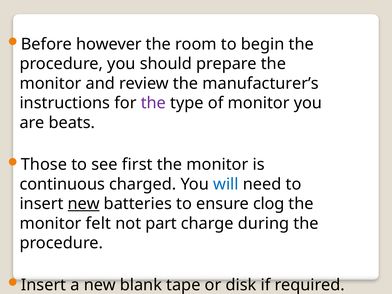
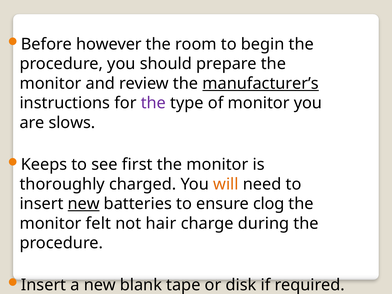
manufacturer’s underline: none -> present (261, 83)
beats: beats -> slows (72, 123)
Those: Those -> Keeps (44, 165)
continuous: continuous -> thoroughly (62, 184)
will colour: blue -> orange (226, 184)
part: part -> hair (161, 223)
